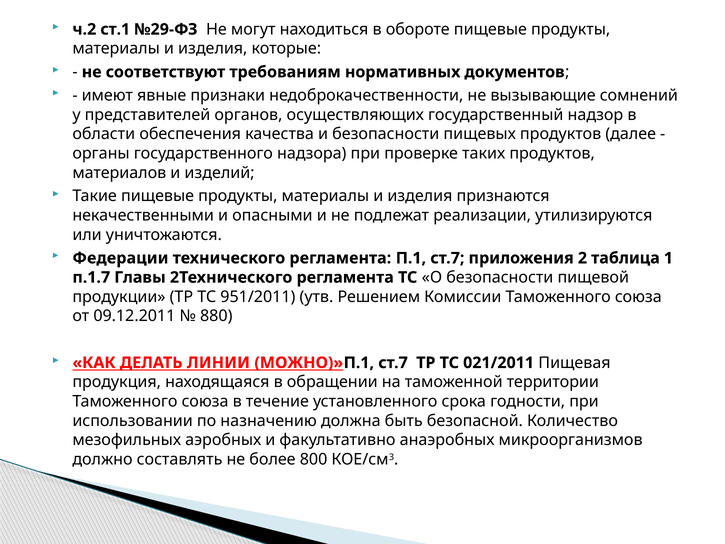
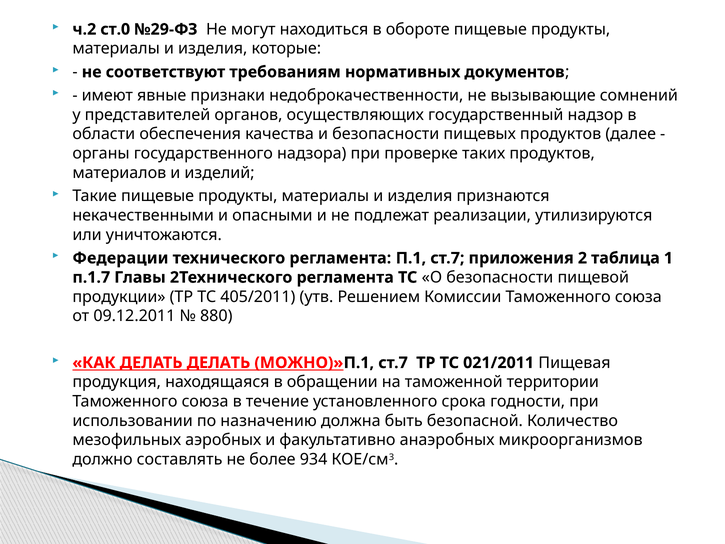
ст.1: ст.1 -> ст.0 (115, 29)
951/2011: 951/2011 -> 405/2011 (258, 297)
ДЕЛАТЬ ЛИНИИ: ЛИНИИ -> ДЕЛАТЬ (219, 363)
800: 800 -> 934 (314, 459)
